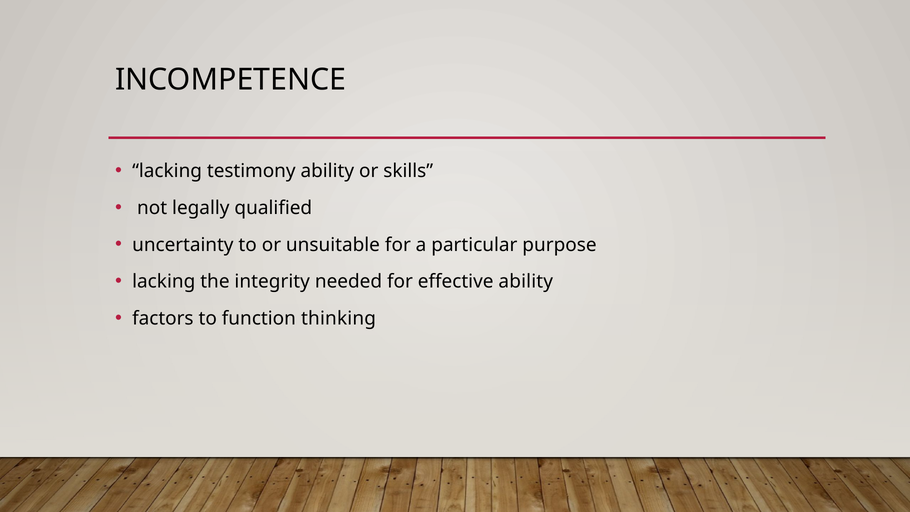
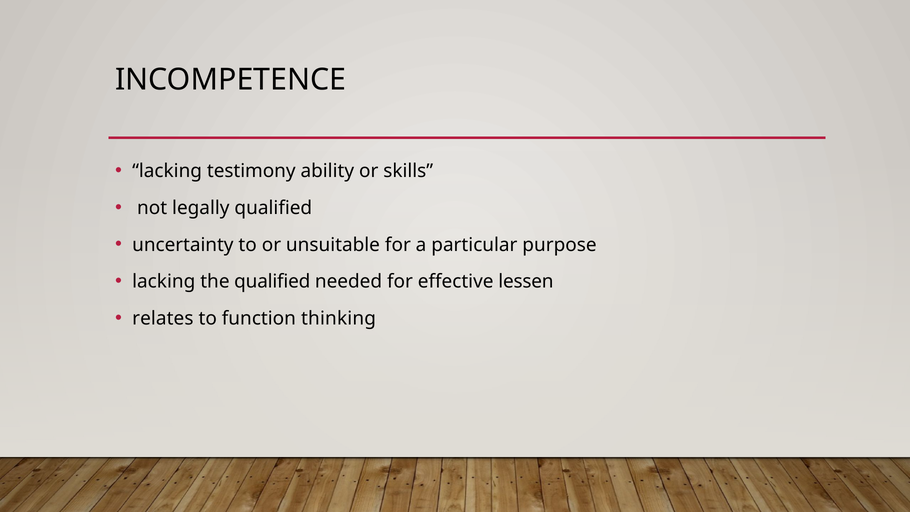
the integrity: integrity -> qualified (272, 281)
effective ability: ability -> lessen (526, 281)
factors: factors -> relates (163, 318)
